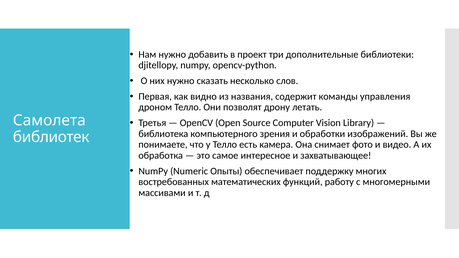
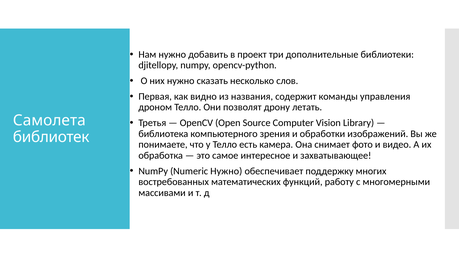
Numeric Опыты: Опыты -> Нужно (226, 171)
